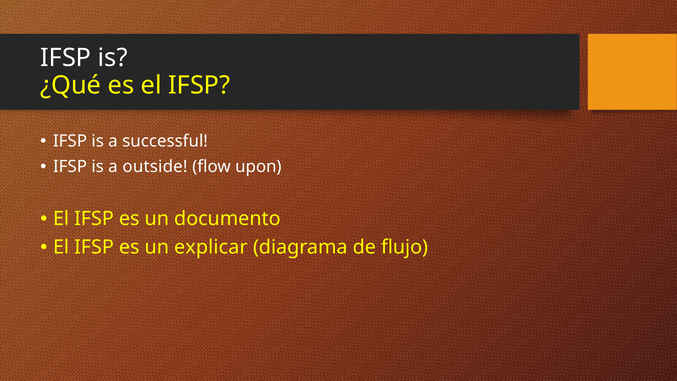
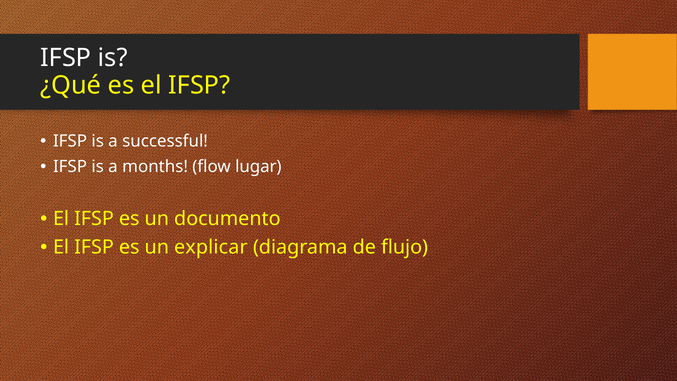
outside: outside -> months (155, 167)
upon: upon -> lugar (258, 167)
